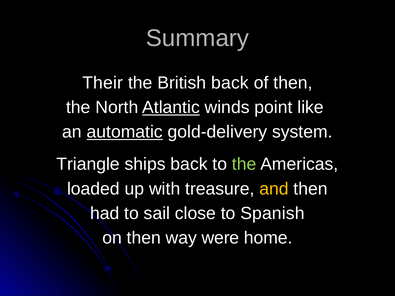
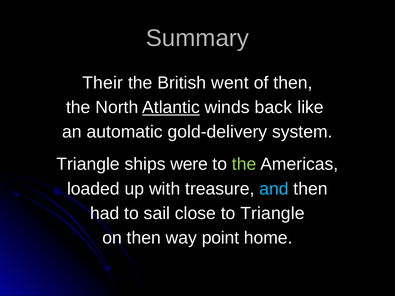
British back: back -> went (230, 83)
point: point -> back (273, 107)
automatic underline: present -> none (125, 132)
ships back: back -> were (189, 164)
and colour: yellow -> light blue (274, 189)
to Spanish: Spanish -> Triangle (272, 213)
were: were -> point (220, 238)
